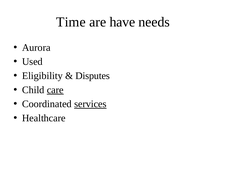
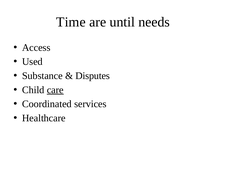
have: have -> until (122, 22)
Aurora: Aurora -> Access (36, 47)
Eligibility: Eligibility -> Substance (42, 76)
services underline: present -> none (90, 104)
